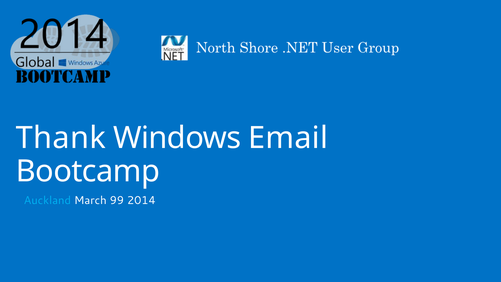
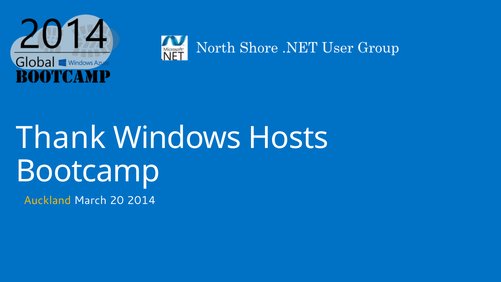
Email: Email -> Hosts (288, 138)
Auckland colour: light blue -> yellow (47, 200)
99: 99 -> 20 (117, 200)
